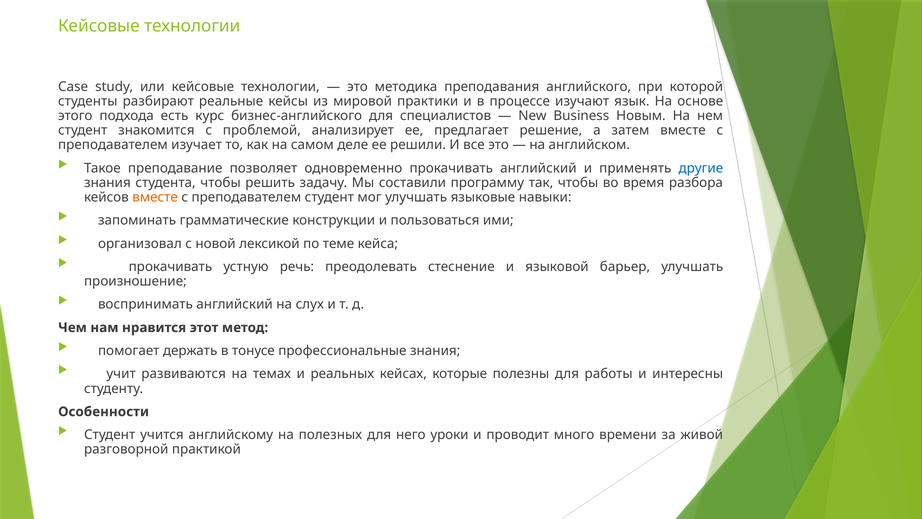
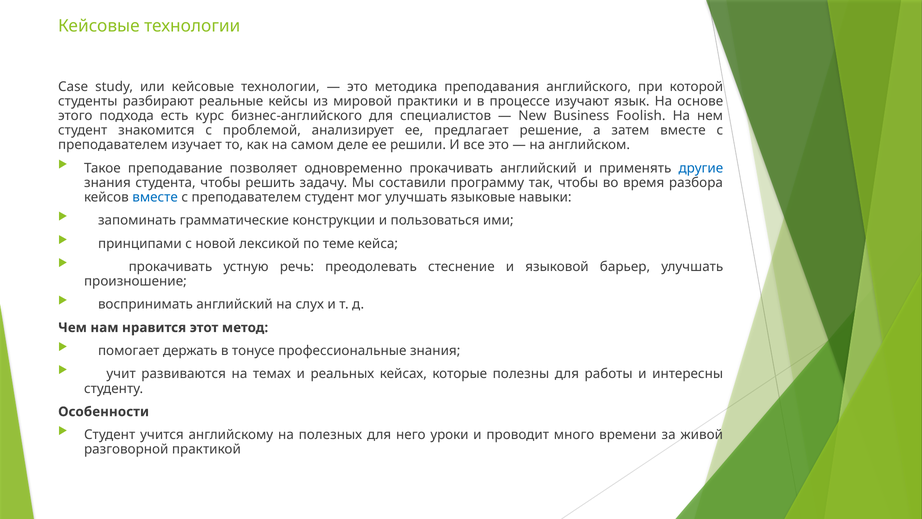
Новым: Новым -> Foolish (641, 116)
вместе colour: orange -> blue (155, 197)
организовал: организовал -> принципами (140, 243)
